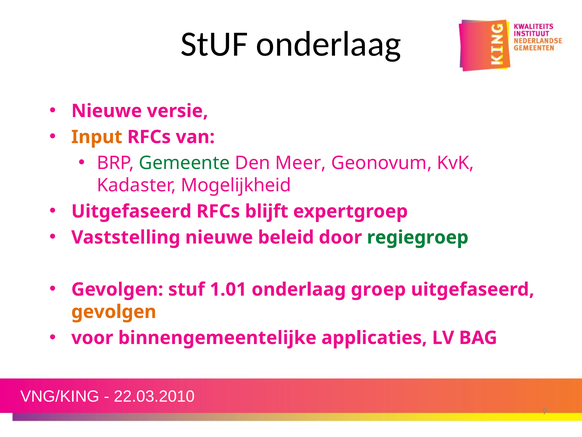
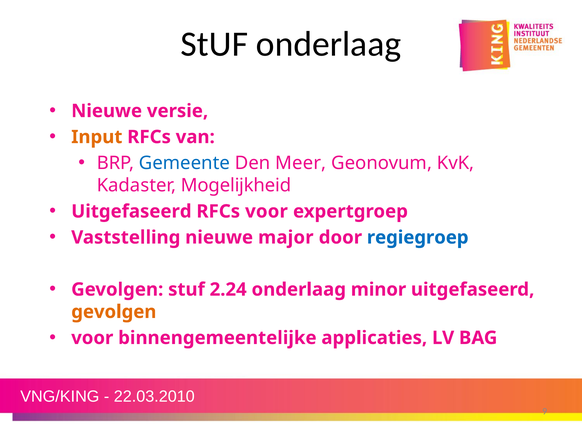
Gemeente colour: green -> blue (184, 163)
RFCs blijft: blijft -> voor (266, 211)
beleid: beleid -> major (286, 237)
regiegroep colour: green -> blue (418, 237)
1.01: 1.01 -> 2.24 (228, 289)
groep: groep -> minor (378, 289)
